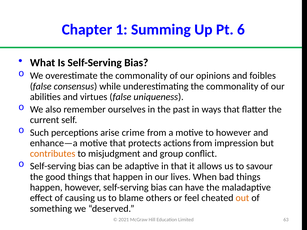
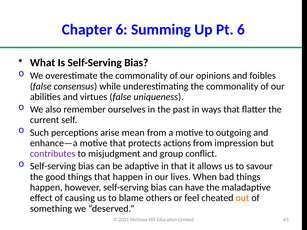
Chapter 1: 1 -> 6 (122, 29)
crime: crime -> mean (133, 133)
to however: however -> outgoing (234, 133)
contributes colour: orange -> purple (53, 154)
